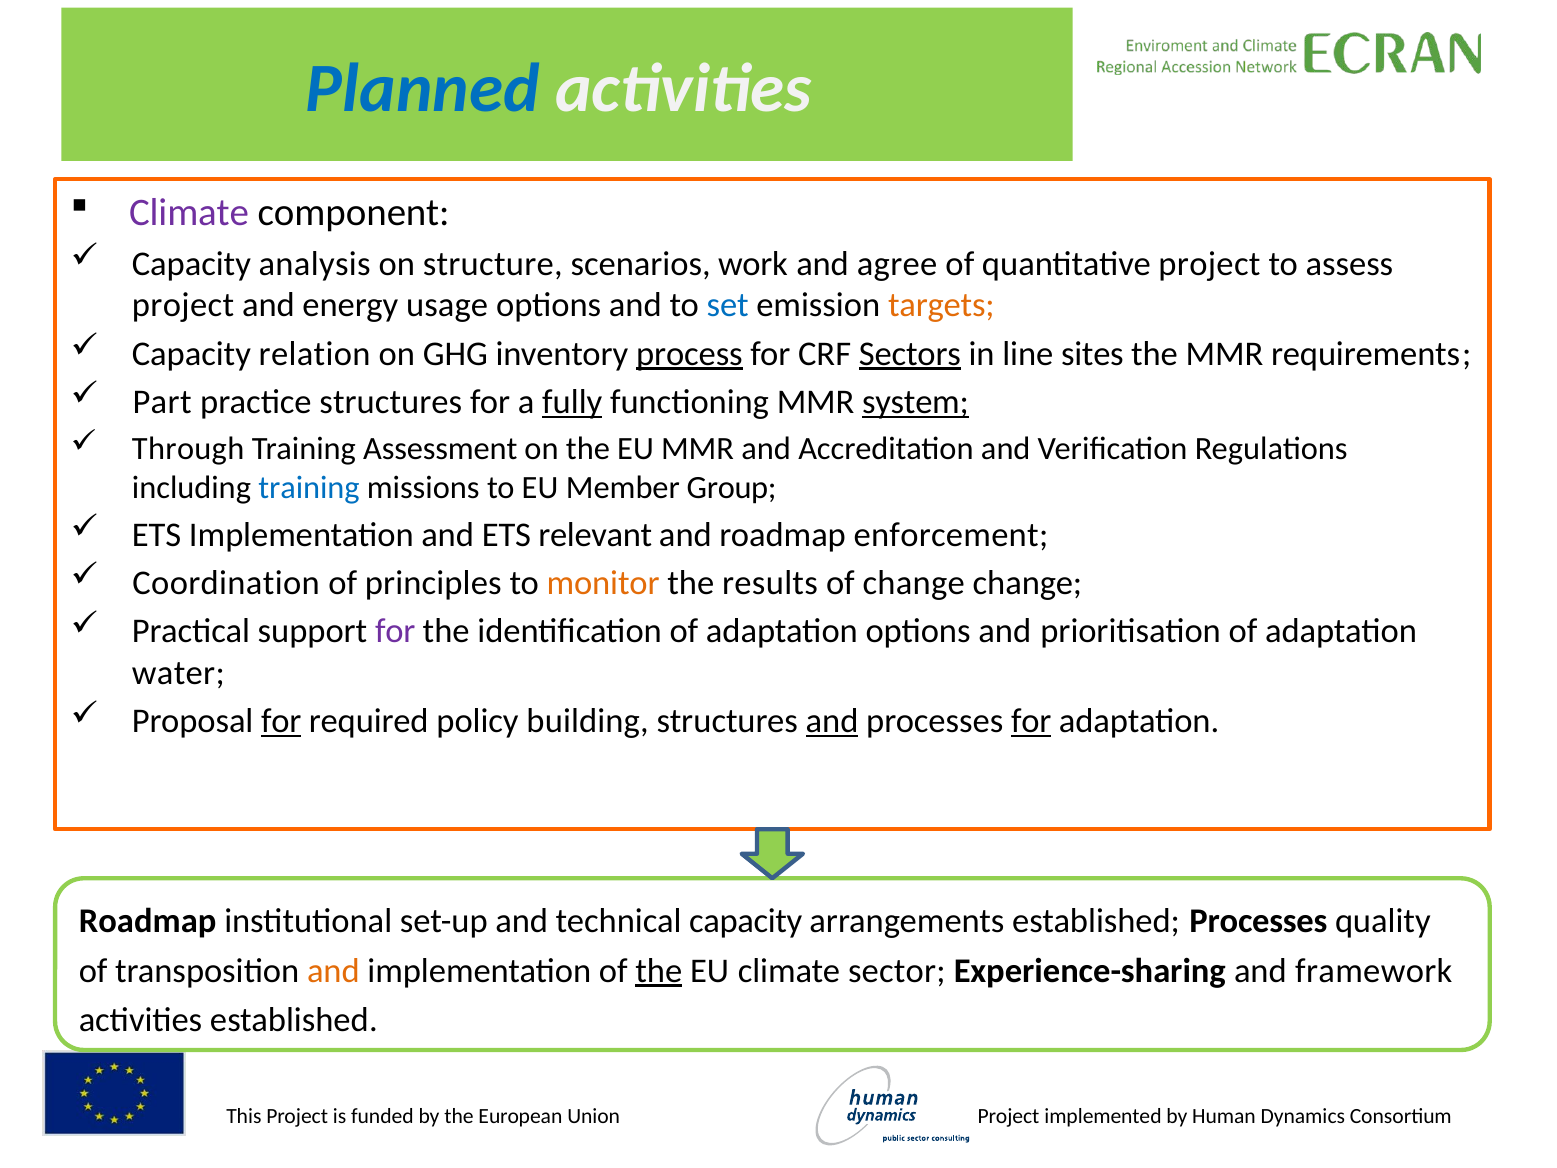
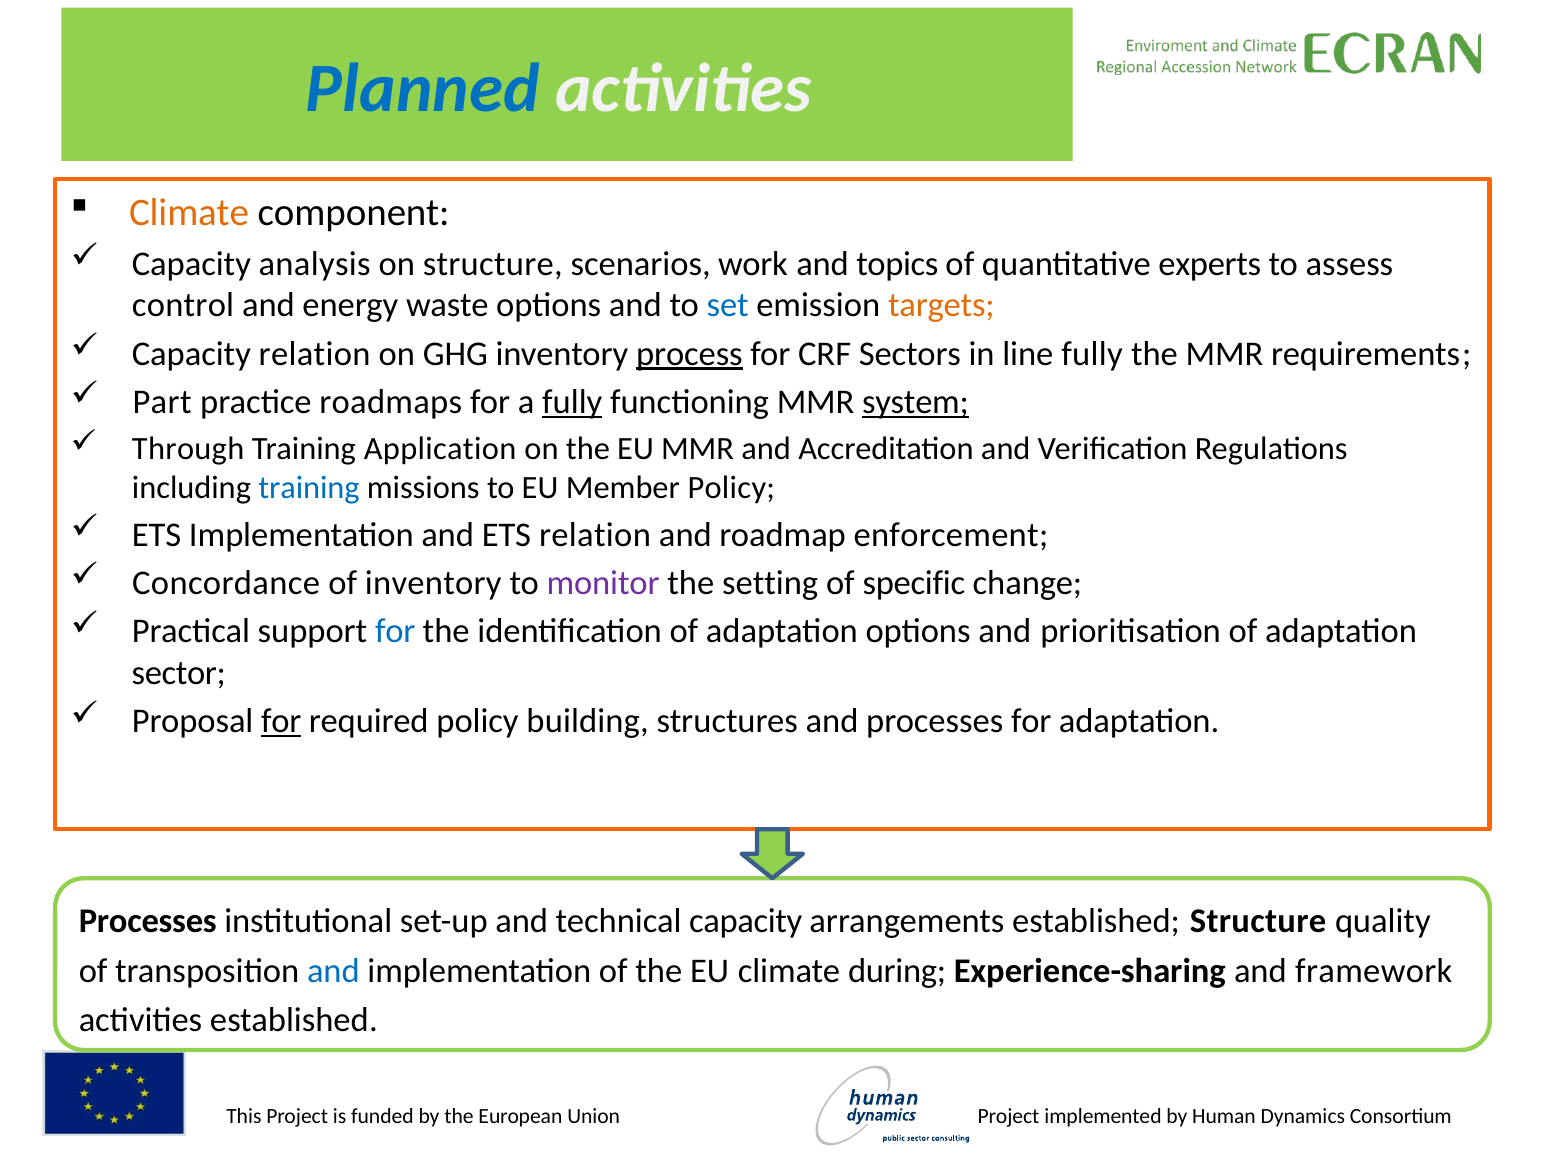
Climate colour: purple -> orange (189, 213)
agree: agree -> topics (897, 264)
quantitative project: project -> experts (1210, 264)
project: project -> control (183, 305)
usage: usage -> waste (447, 305)
Sectors underline: present -> none (910, 354)
line sites: sites -> fully (1092, 354)
practice structures: structures -> roadmaps (391, 402)
Assessment: Assessment -> Application (440, 448)
Member Group: Group -> Policy (731, 487)
ETS relevant: relevant -> relation (595, 535)
Coordination: Coordination -> Concordance (226, 583)
of principles: principles -> inventory (433, 583)
monitor colour: orange -> purple (603, 583)
results: results -> setting (770, 583)
of change: change -> specific (914, 583)
for colour: purple -> blue (395, 631)
water: water -> sector (179, 673)
and underline: present -> none (832, 721)
for underline: present -> none (1031, 721)
Roadmap: Roadmap -> Processes (148, 921)
established Processes: Processes -> Structure (1258, 921)
and colour: orange -> blue (333, 970)
the underline: present -> none (659, 970)
sector: sector -> during (897, 970)
